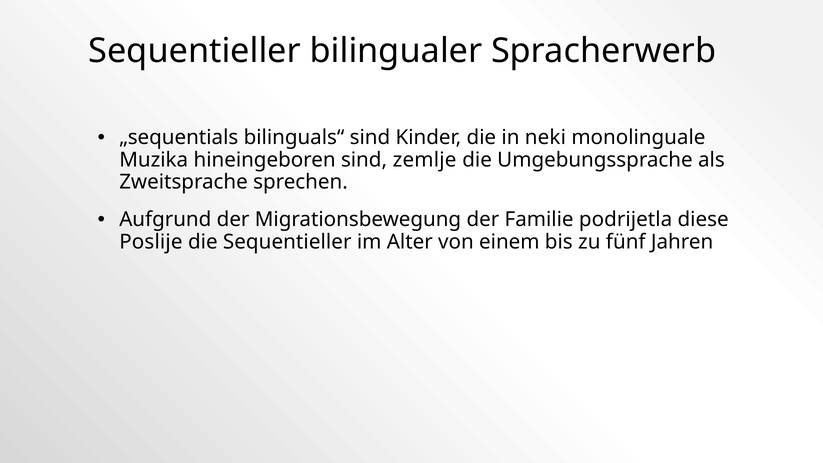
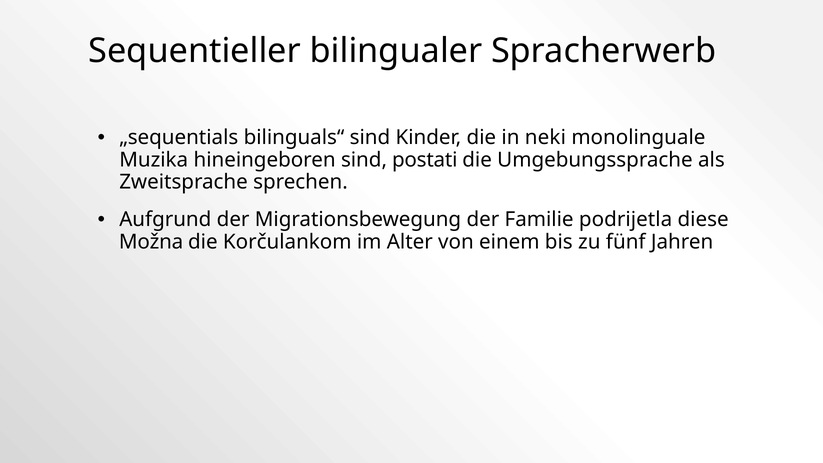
zemlje: zemlje -> postati (425, 160)
Poslije: Poslije -> Možna (151, 242)
die Sequentieller: Sequentieller -> Korčulankom (287, 242)
